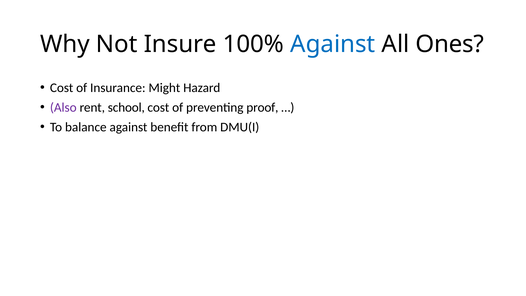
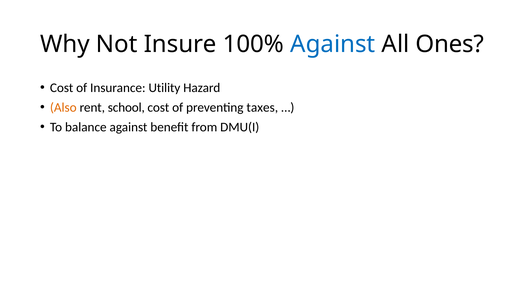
Might: Might -> Utility (164, 88)
Also colour: purple -> orange (63, 107)
proof: proof -> taxes (262, 107)
